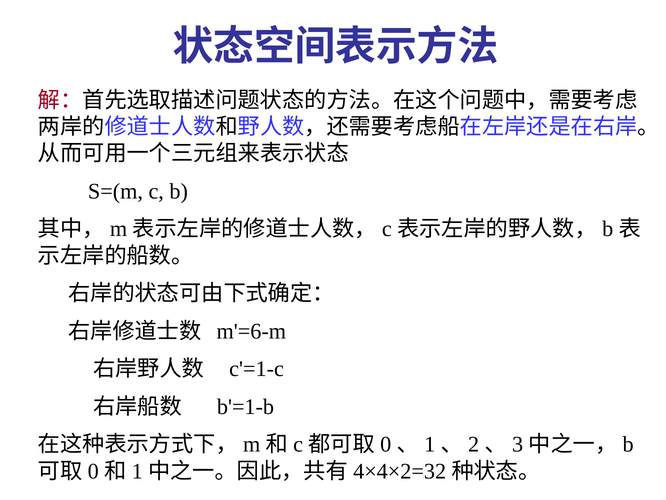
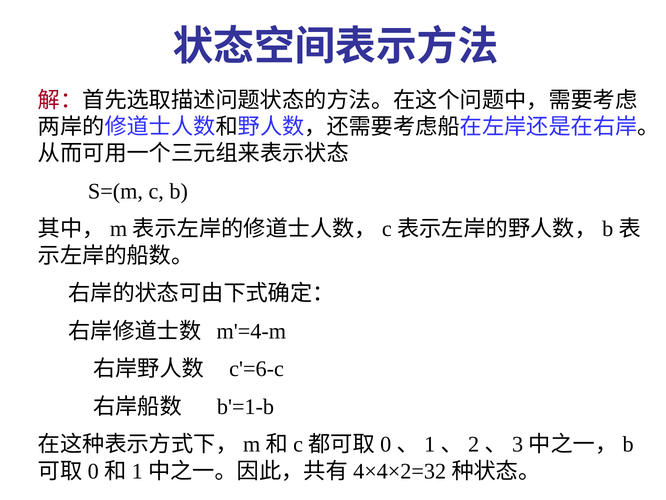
m'=6-m: m'=6-m -> m'=4-m (251, 331)
c'=1-c: c'=1-c -> c'=6-c (257, 369)
